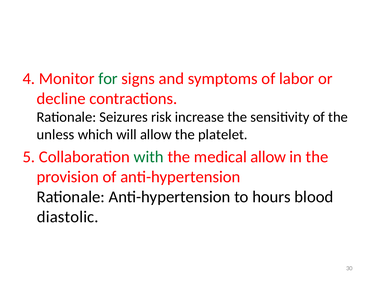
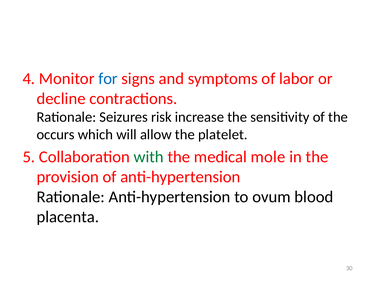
for colour: green -> blue (108, 79)
unless: unless -> occurs (56, 135)
medical allow: allow -> mole (268, 157)
hours: hours -> ovum (271, 197)
diastolic: diastolic -> placenta (68, 217)
